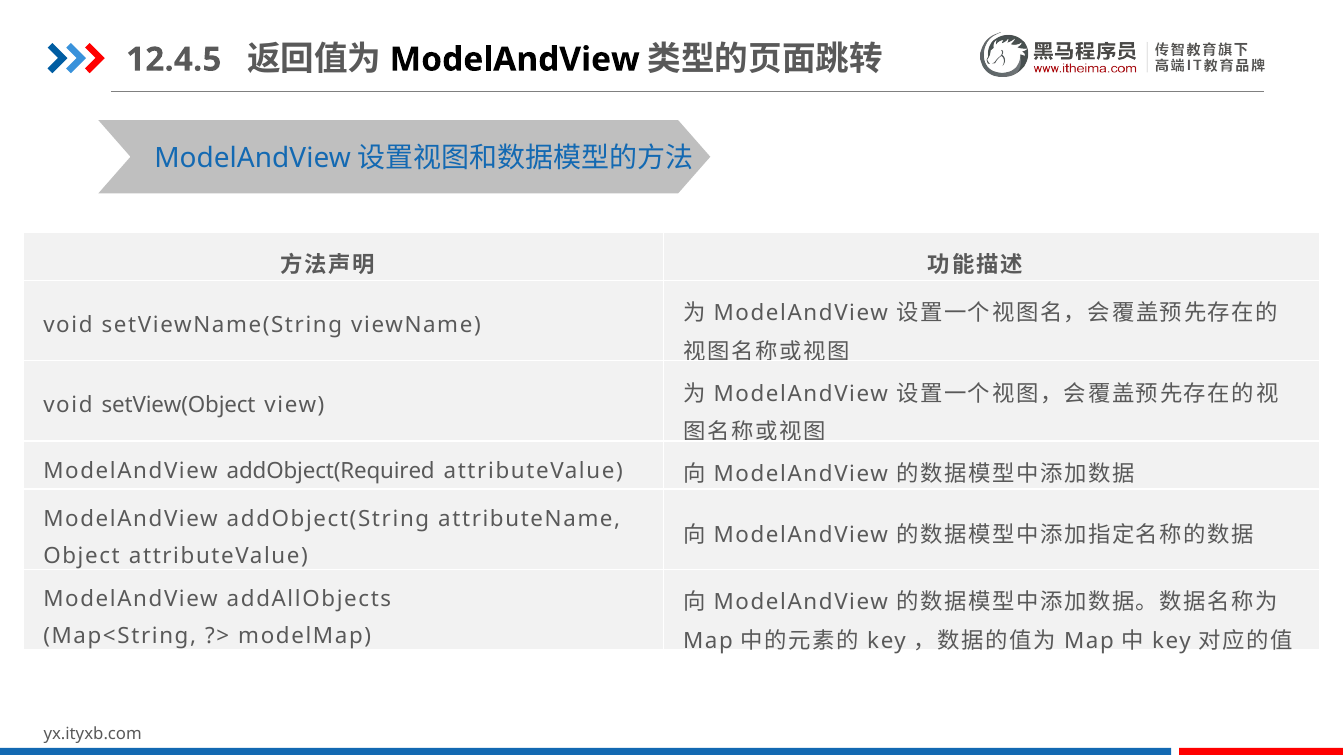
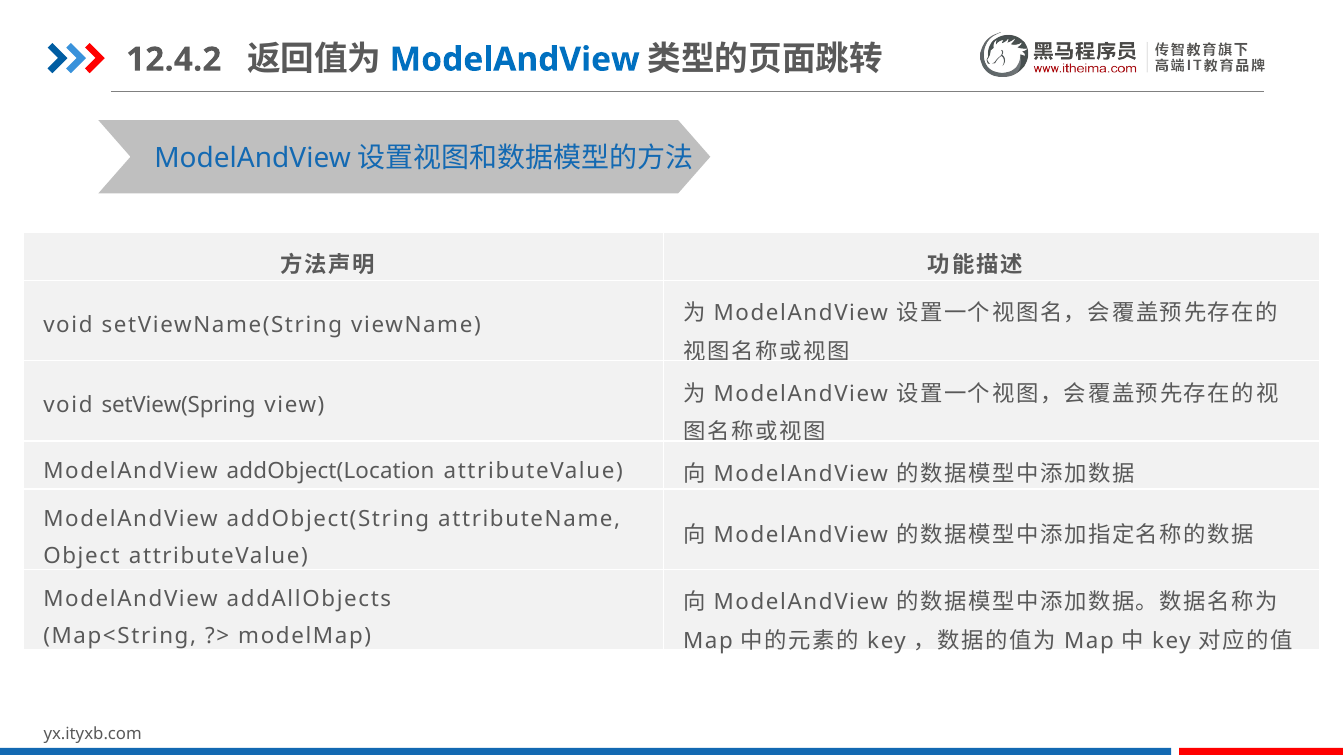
12.4.5: 12.4.5 -> 12.4.2 (174, 60)
ModelAndView colour: black -> blue (515, 60)
setView(Object: setView(Object -> setView(Spring (179, 406)
addObject(Required: addObject(Required -> addObject(Location (331, 472)
